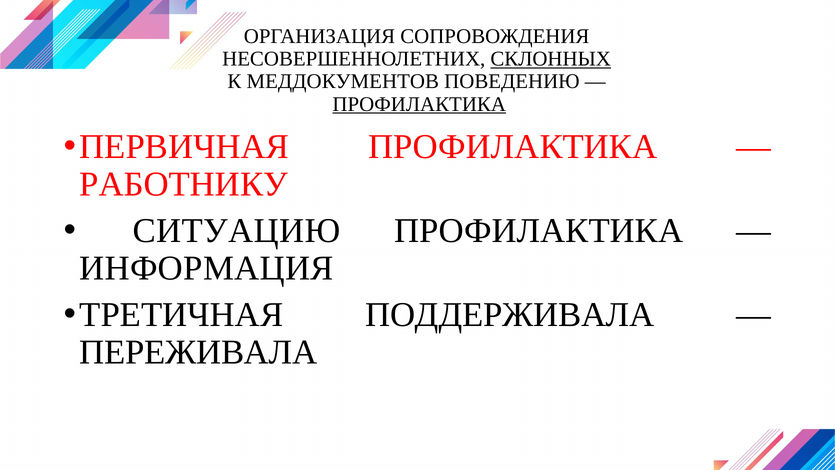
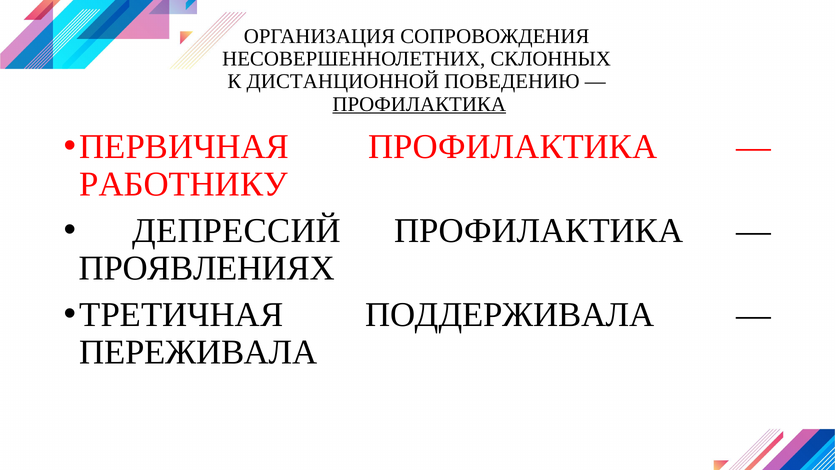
СКЛОННЫХ underline: present -> none (551, 59)
МЕДДОКУМЕНТОВ: МЕДДОКУМЕНТОВ -> ДИСТАНЦИОННОЙ (343, 82)
СИТУАЦИЮ: СИТУАЦИЮ -> ДЕПРЕССИЙ (237, 231)
ИНФОРМАЦИЯ: ИНФОРМАЦИЯ -> ПРОЯВЛЕНИЯХ (207, 268)
